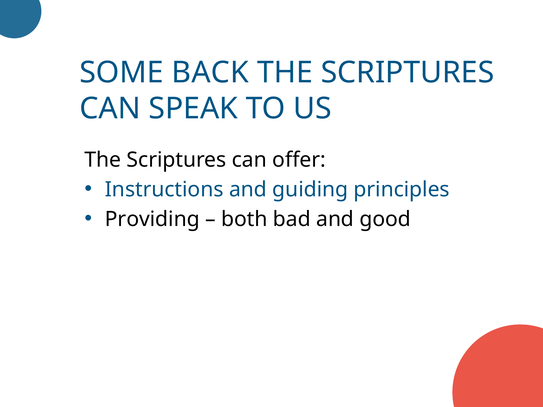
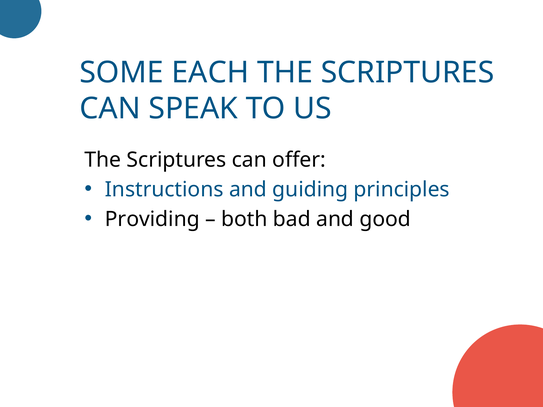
BACK: BACK -> EACH (210, 73)
